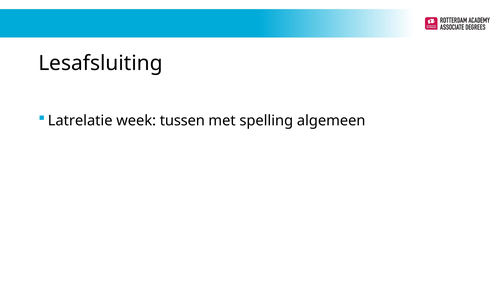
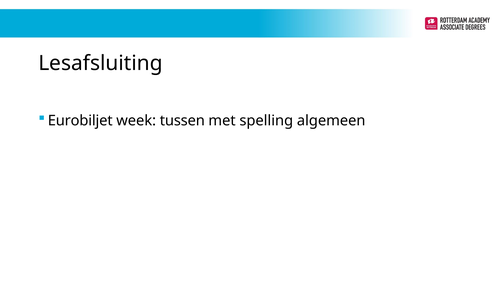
Latrelatie: Latrelatie -> Eurobiljet (80, 121)
